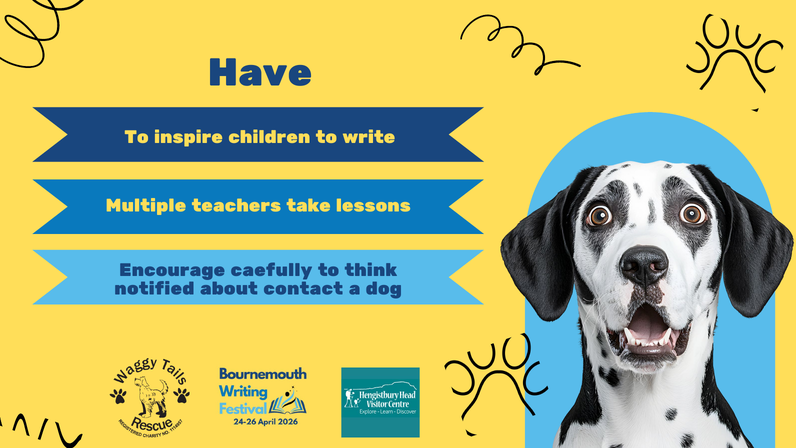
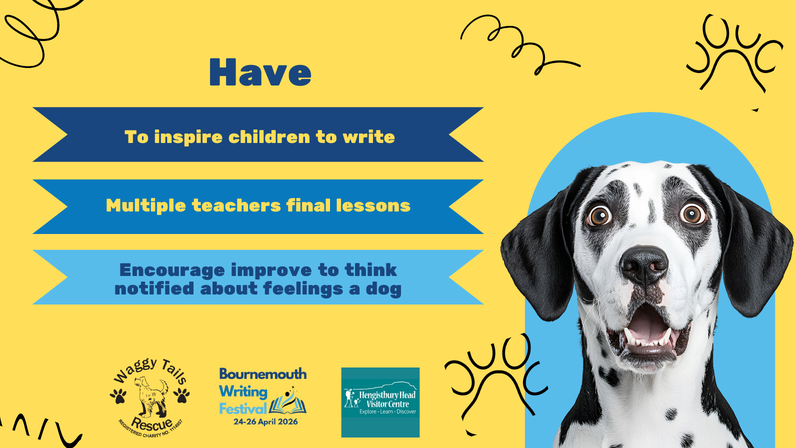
take: take -> final (309, 206)
caefully: caefully -> improve (271, 270)
contact: contact -> feelings (303, 289)
